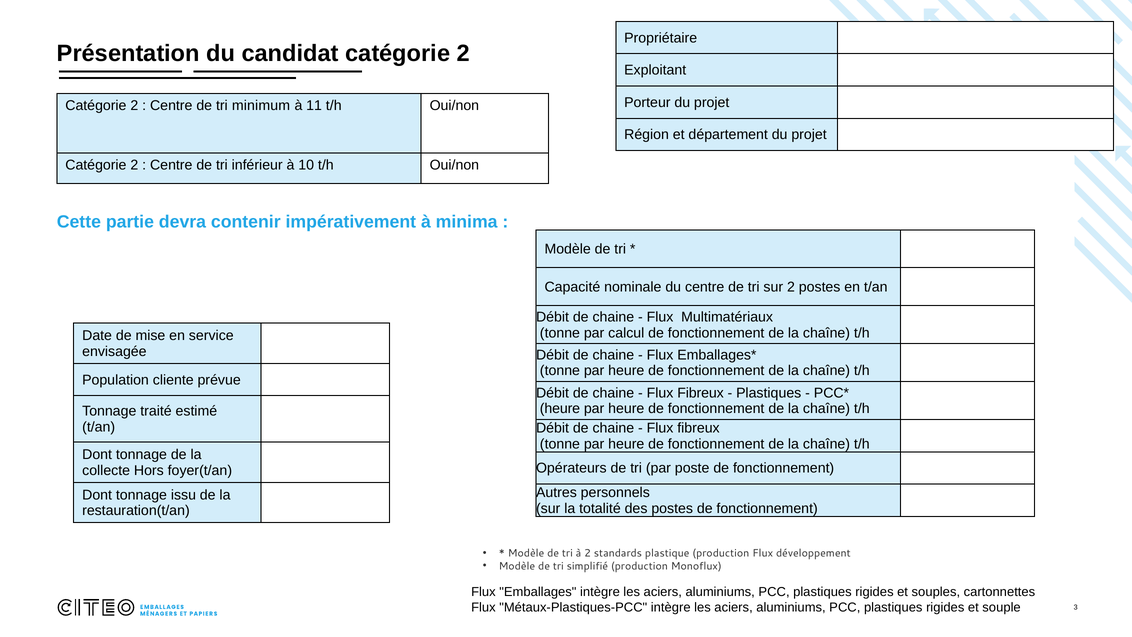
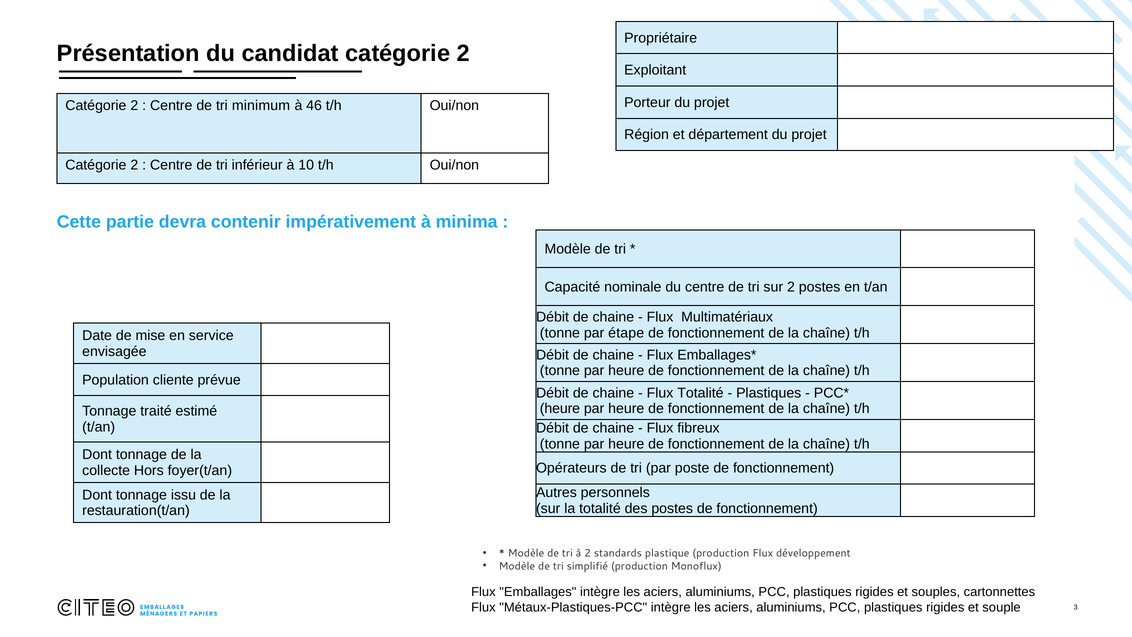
11: 11 -> 46 (314, 106)
calcul: calcul -> étape (626, 333)
Fibreux: Fibreux -> Totalité (700, 393)
